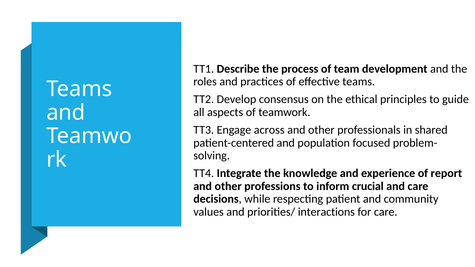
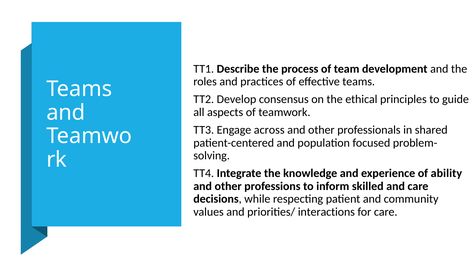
report: report -> ability (446, 173)
crucial: crucial -> skilled (368, 186)
